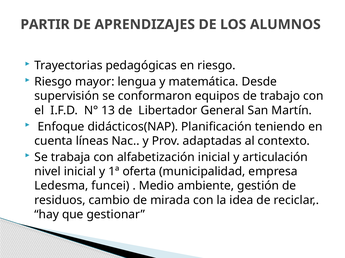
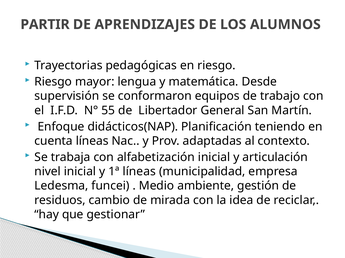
13: 13 -> 55 (108, 111)
1ª oferta: oferta -> líneas (139, 172)
